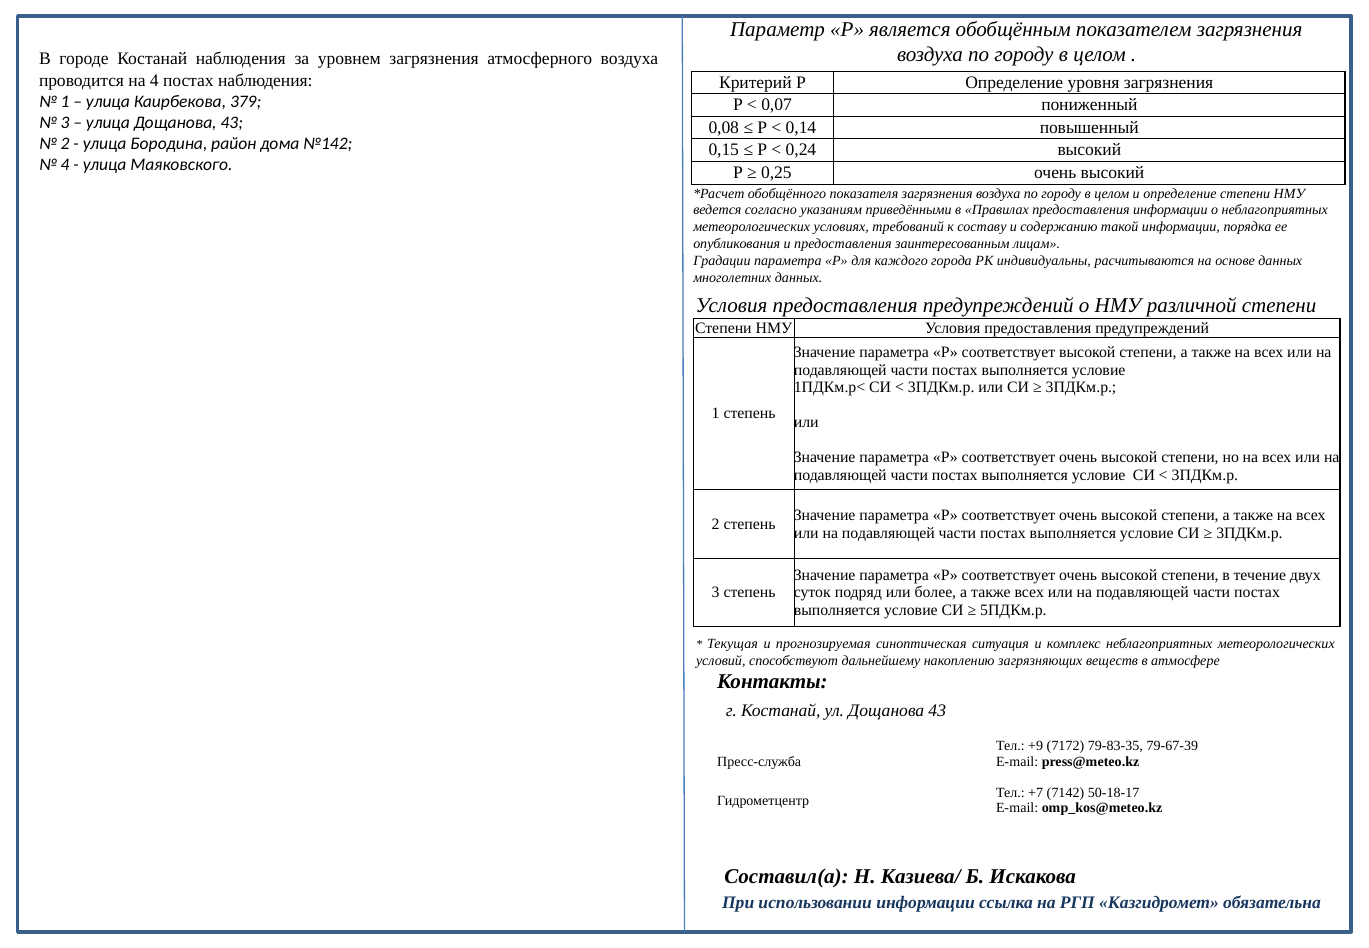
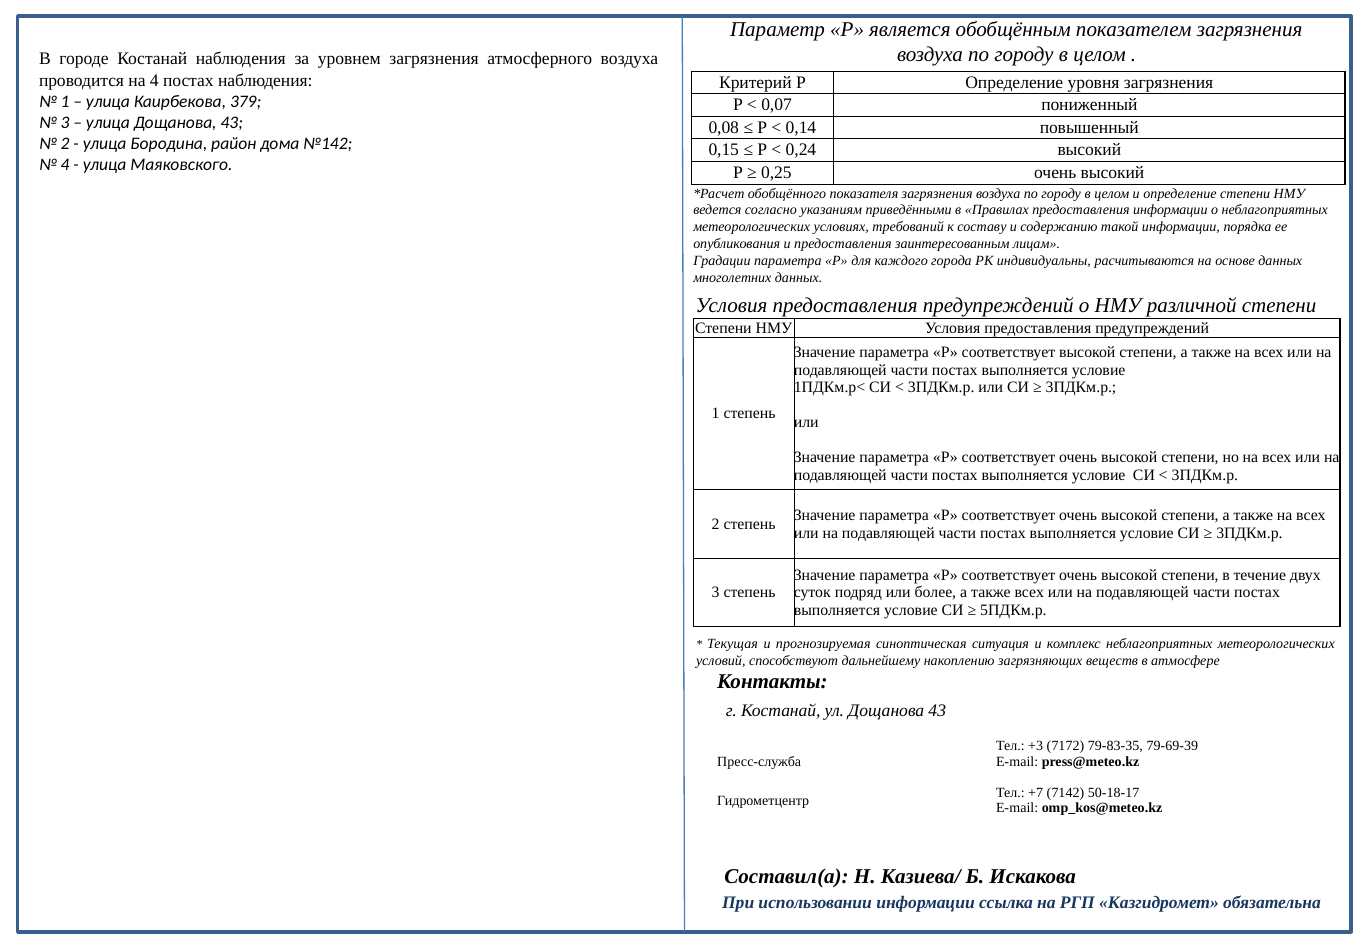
+9: +9 -> +3 (1036, 746)
79-67-39: 79-67-39 -> 79-69-39 (1172, 746)
